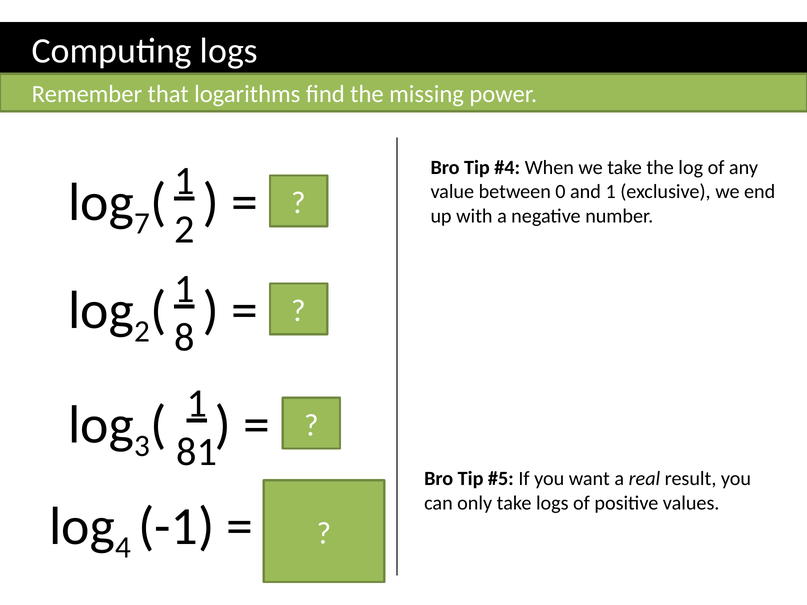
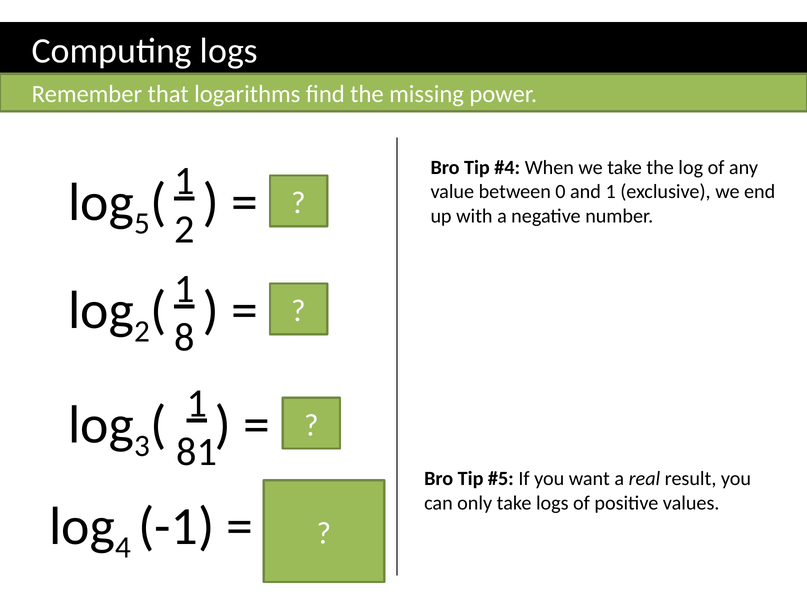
7: 7 -> 5 (142, 224)
